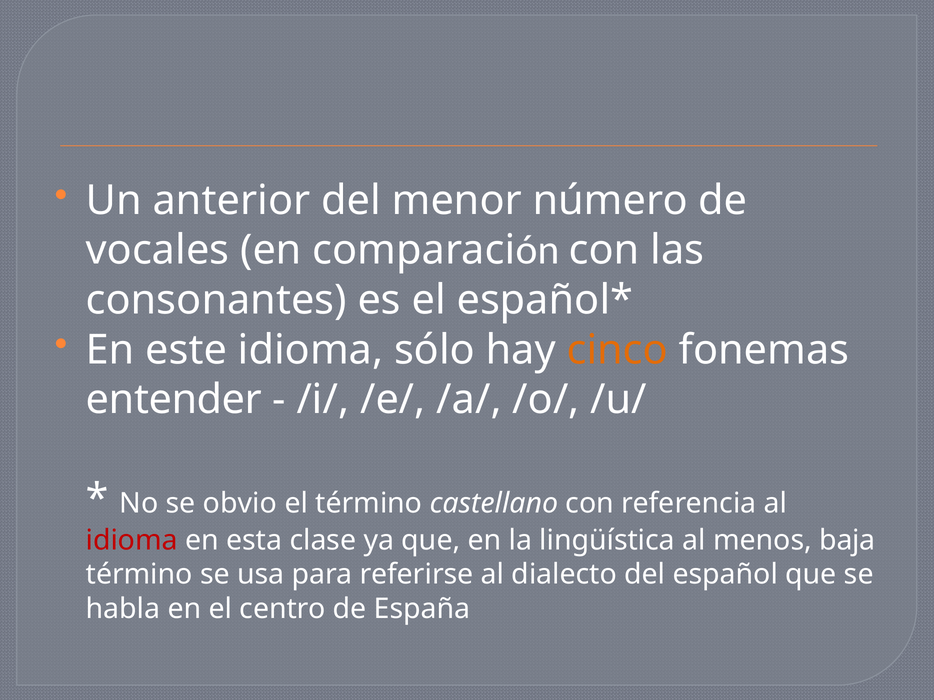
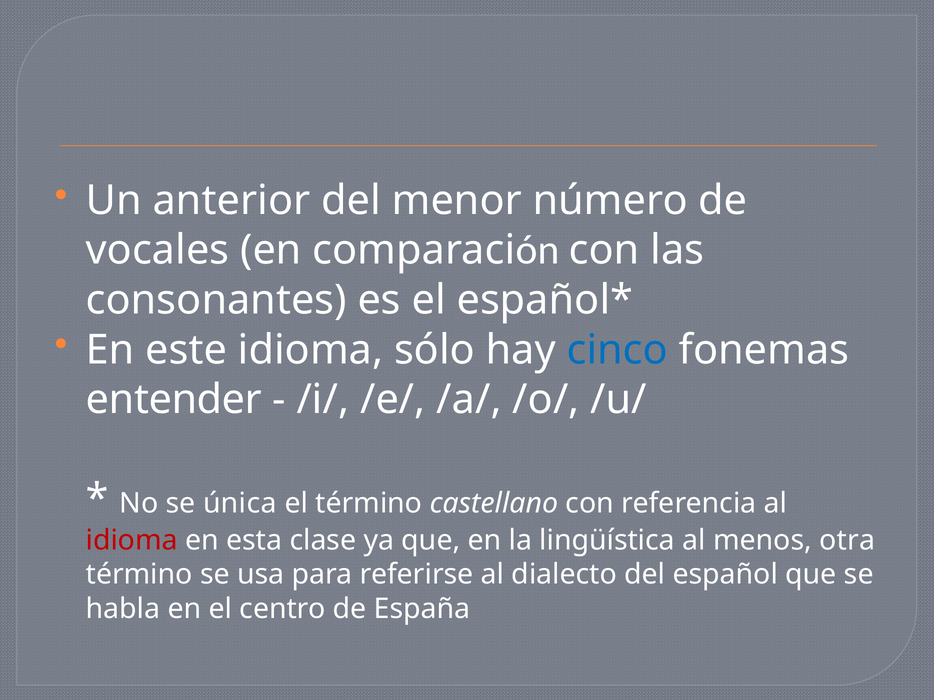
cinco colour: orange -> blue (617, 350)
obvio: obvio -> única (240, 504)
baja: baja -> otra (847, 541)
